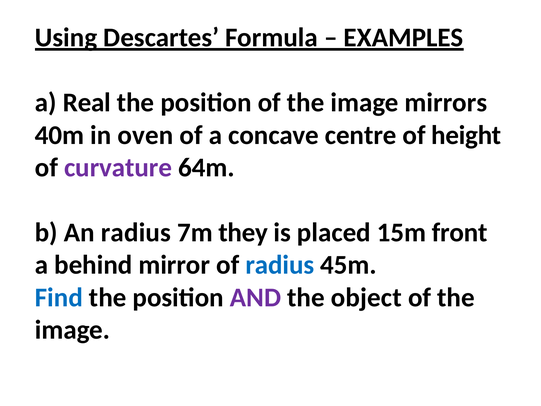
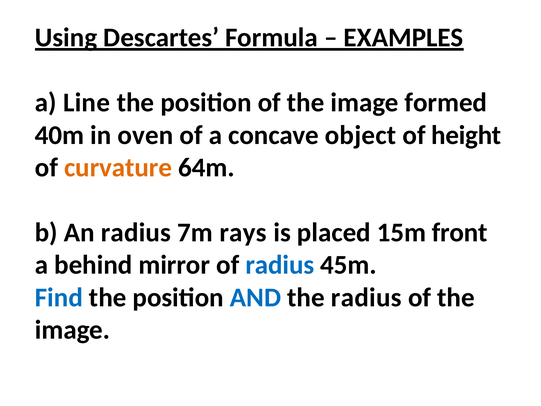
Real: Real -> Line (87, 103)
mirrors: mirrors -> formed (446, 103)
centre: centre -> object (361, 135)
curvature colour: purple -> orange (118, 168)
they: they -> rays (243, 232)
AND colour: purple -> blue (256, 297)
the object: object -> radius (366, 297)
